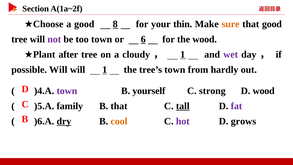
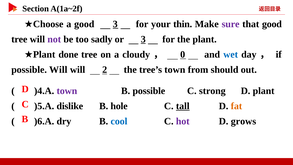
good 8: 8 -> 3 (115, 24)
sure colour: orange -> purple (231, 24)
too town: town -> sadly (102, 39)
or 6: 6 -> 3 (143, 39)
the wood: wood -> plant (205, 39)
after: after -> done (68, 54)
1: 1 -> 0 (183, 54)
wet colour: purple -> blue (231, 54)
will 1: 1 -> 2 (105, 70)
hardly: hardly -> should (225, 70)
B yourself: yourself -> possible (149, 91)
D wood: wood -> plant (264, 91)
family: family -> dislike (70, 106)
B that: that -> hole (119, 106)
fat colour: purple -> orange (236, 106)
dry underline: present -> none (64, 121)
cool colour: orange -> blue (119, 121)
